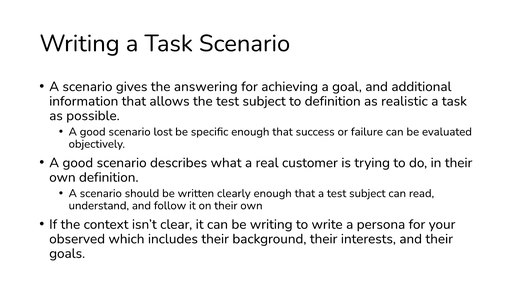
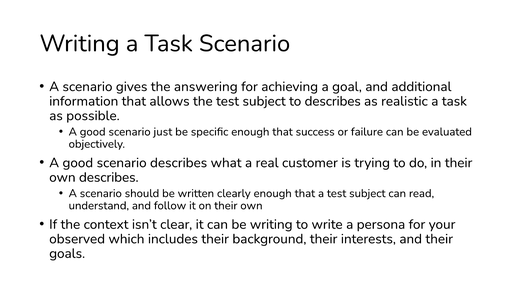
to definition: definition -> describes (333, 101)
lost: lost -> just (163, 132)
own definition: definition -> describes (109, 178)
